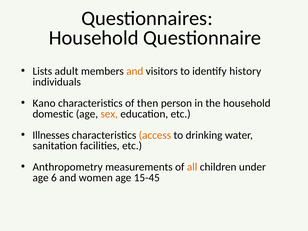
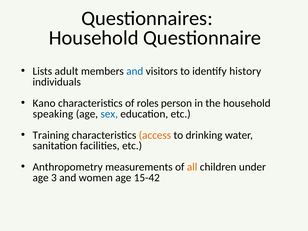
and colour: orange -> blue (135, 71)
then: then -> roles (148, 103)
domestic: domestic -> speaking (53, 114)
sex colour: orange -> blue (109, 114)
Illnesses: Illnesses -> Training (51, 135)
6: 6 -> 3 (54, 178)
15-45: 15-45 -> 15-42 (147, 178)
